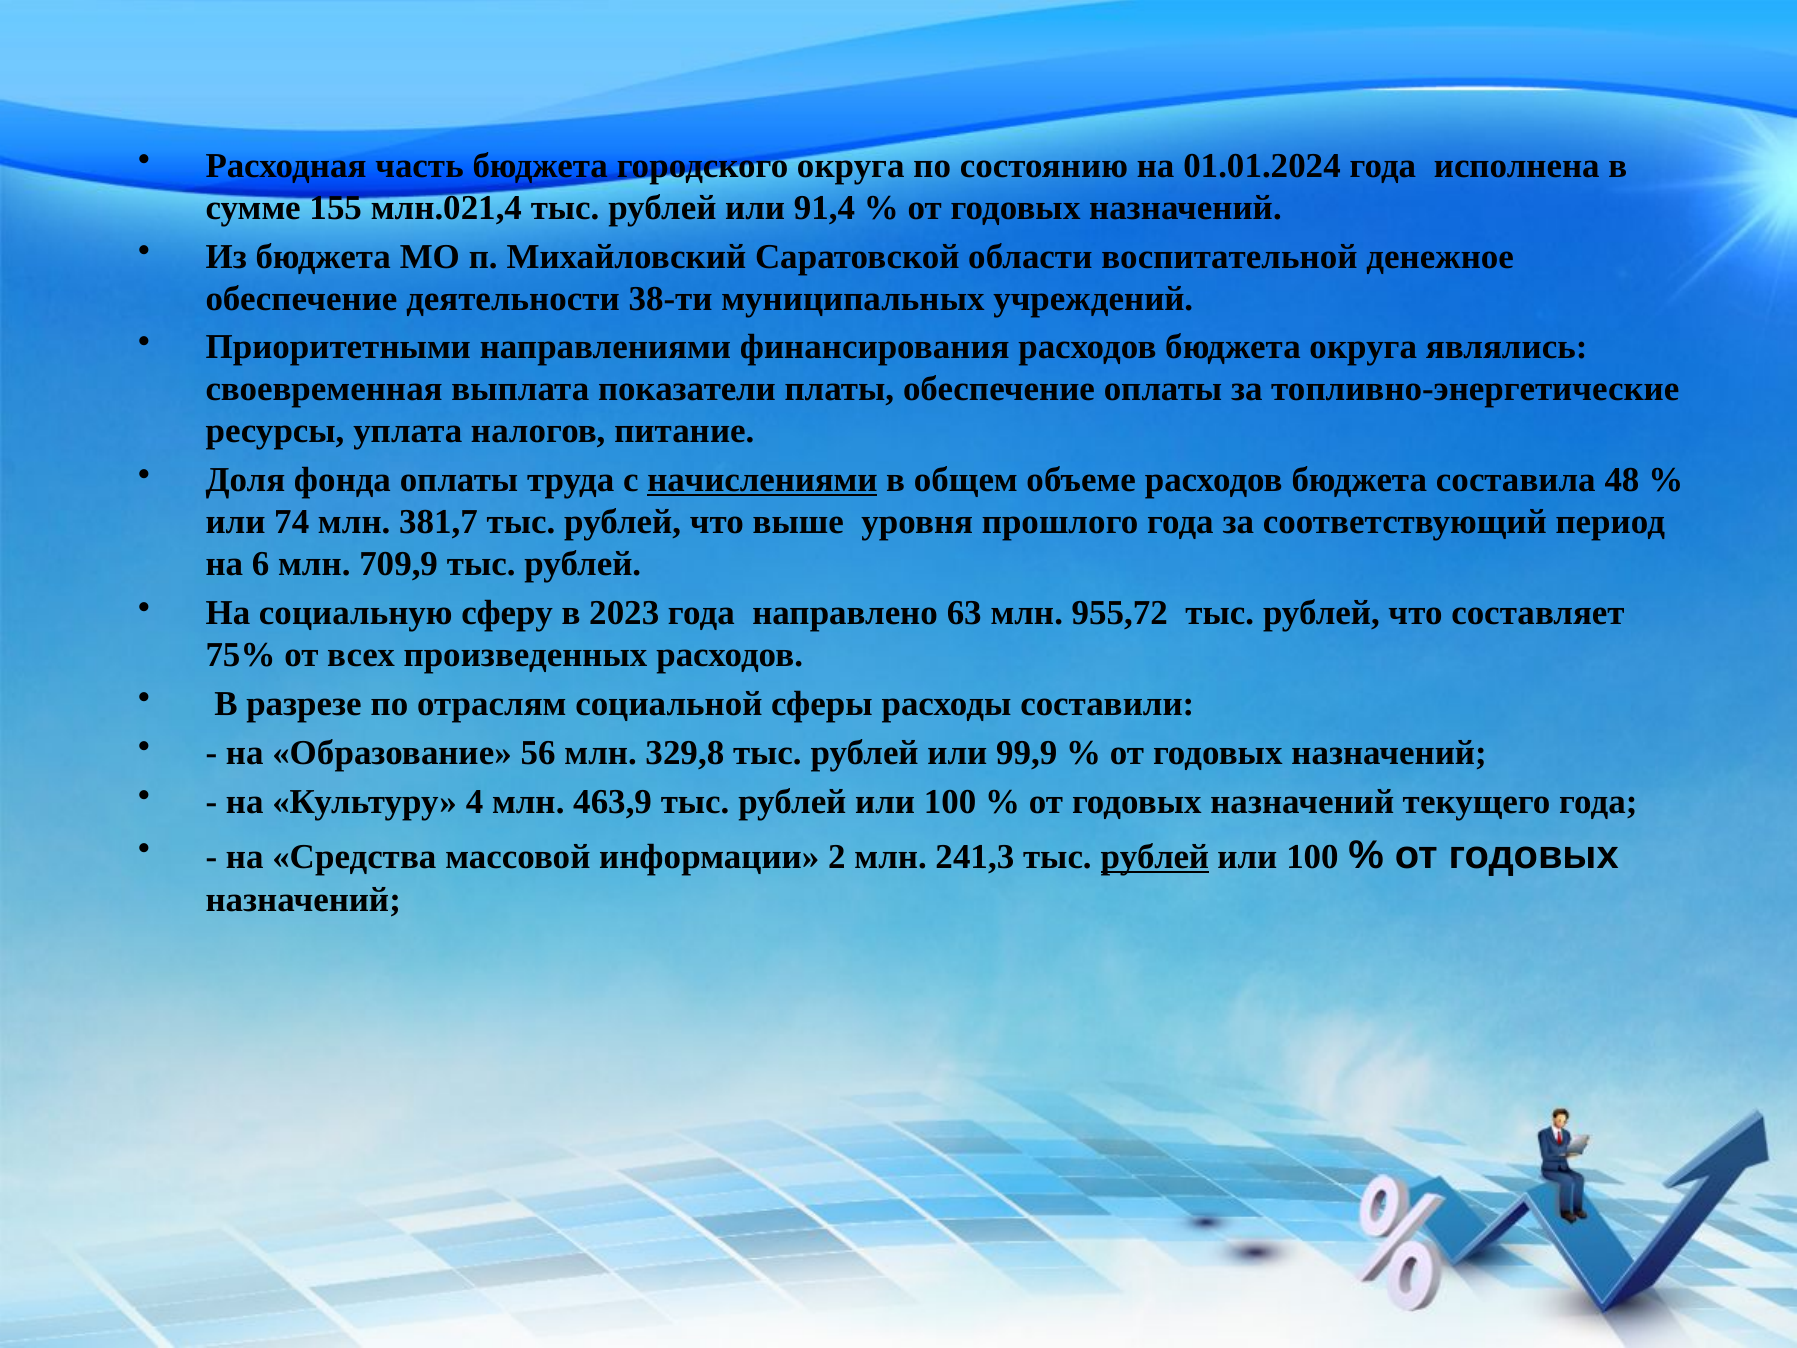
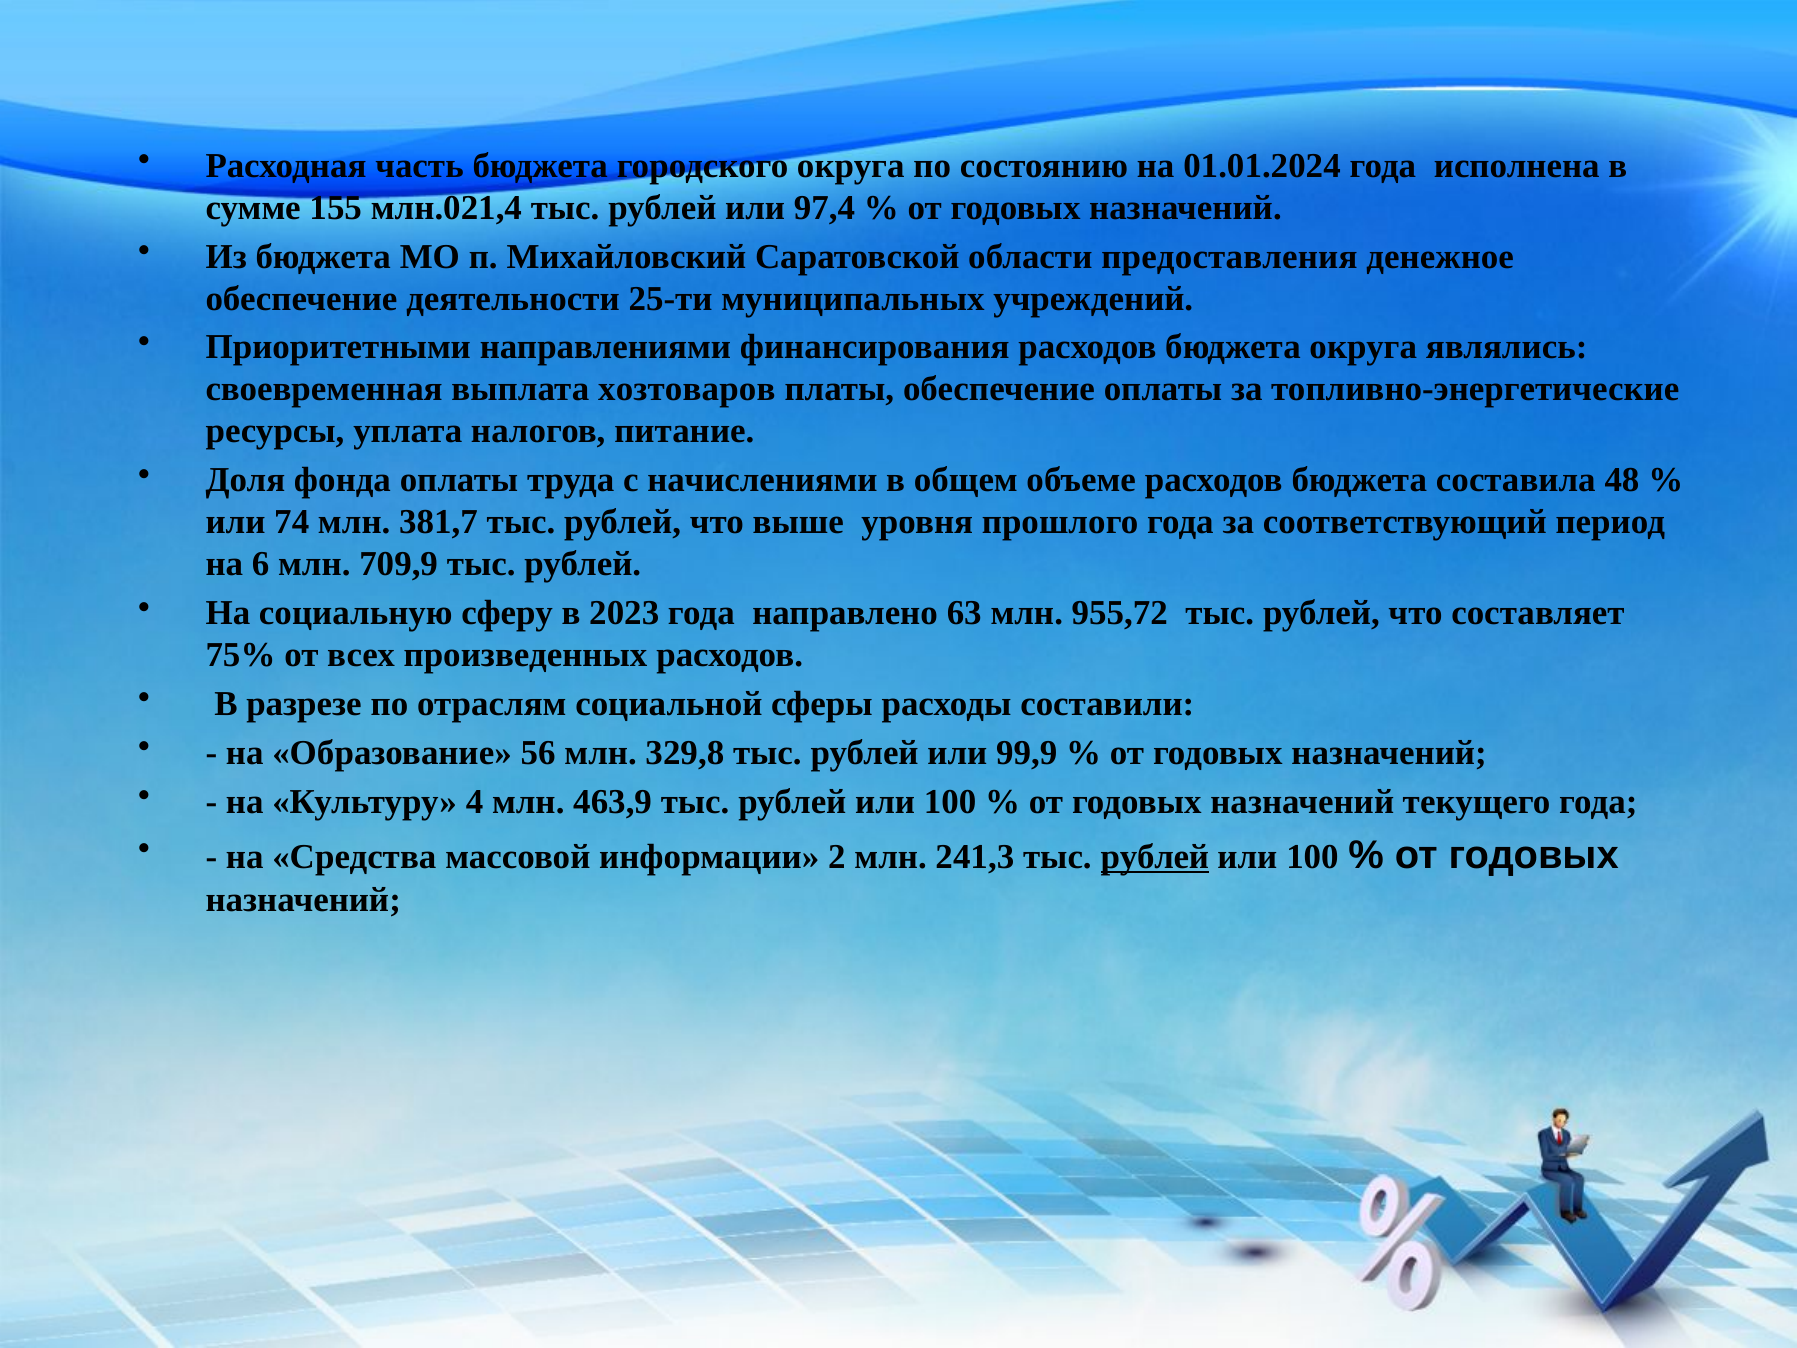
91,4: 91,4 -> 97,4 (825, 208)
воспитательной: воспитательной -> предоставления (1229, 256)
38-ти: 38-ти -> 25-ти (671, 298)
показатели: показатели -> хозтоваров (687, 389)
начислениями underline: present -> none (762, 480)
